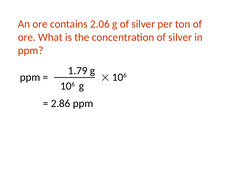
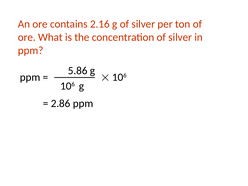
2.06: 2.06 -> 2.16 (100, 24)
1.79: 1.79 -> 5.86 (78, 71)
